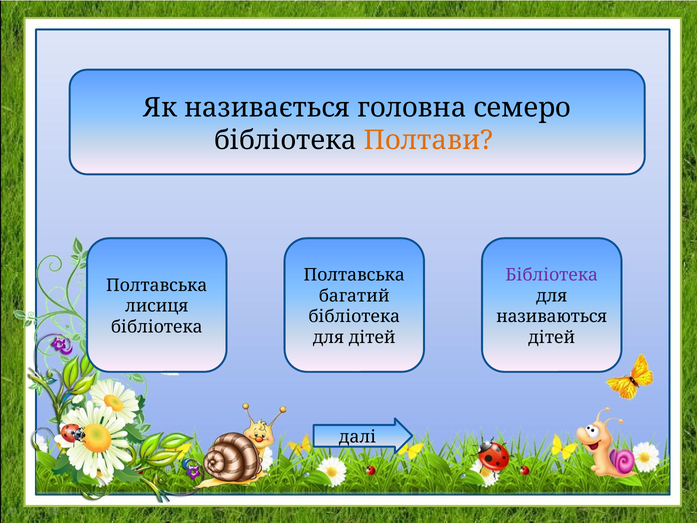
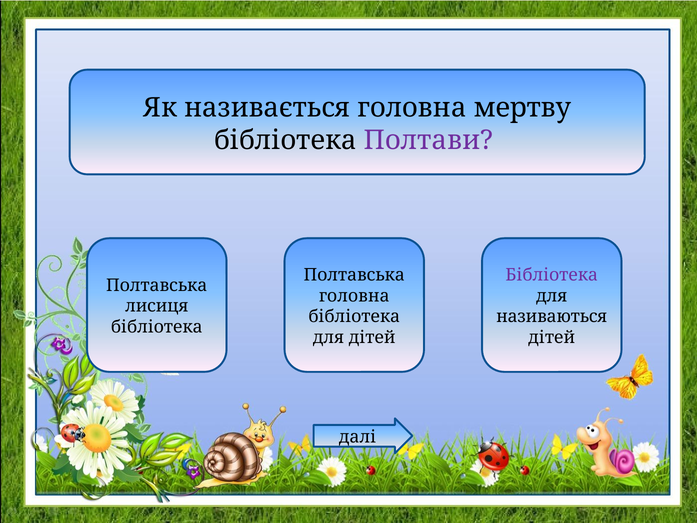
семеро: семеро -> мертву (522, 108)
Полтави colour: orange -> purple (428, 140)
багатий: багатий -> головна (354, 296)
